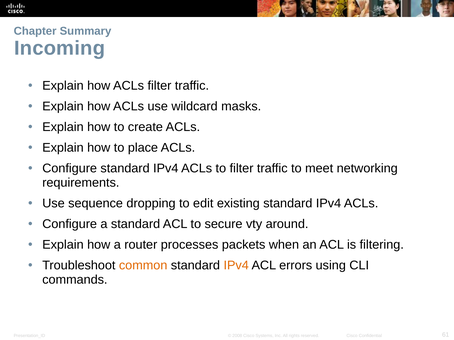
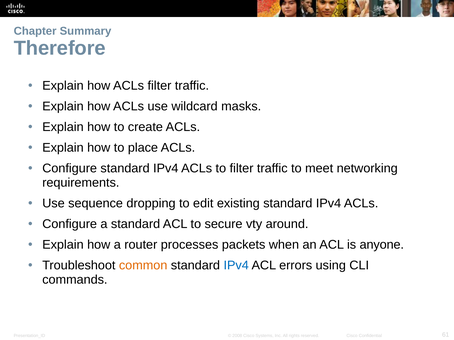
Incoming: Incoming -> Therefore (60, 48)
filtering: filtering -> anyone (382, 245)
IPv4 colour: orange -> blue (236, 266)
